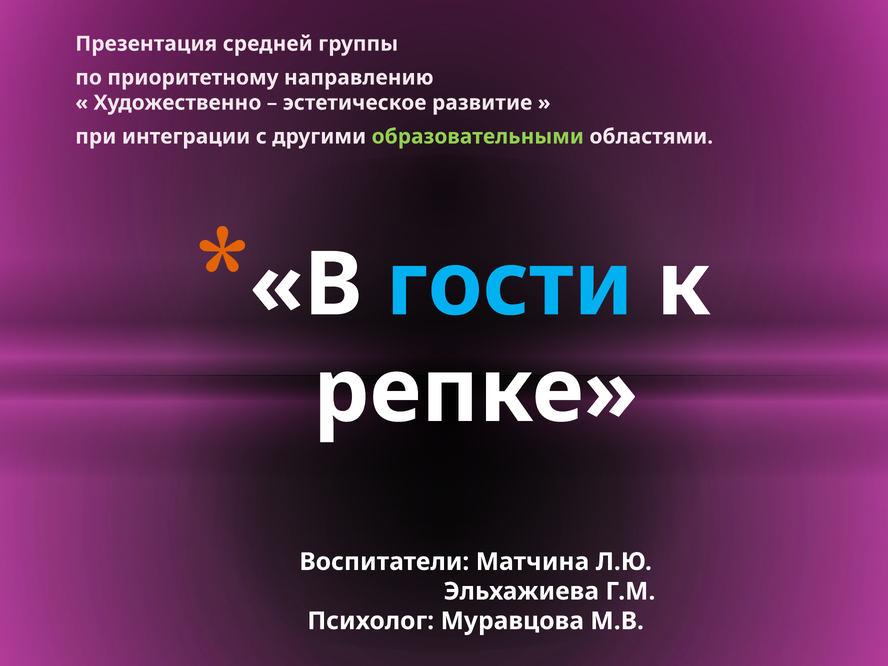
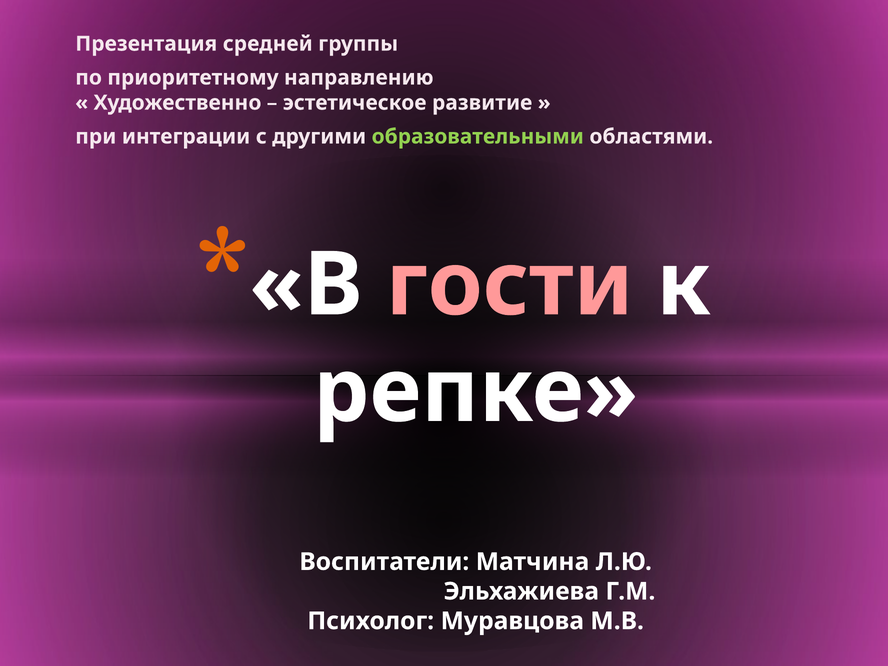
гости colour: light blue -> pink (510, 285)
